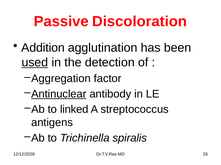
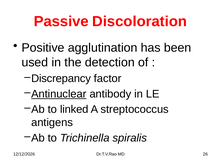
Addition: Addition -> Positive (43, 48)
used underline: present -> none (35, 63)
Aggregation: Aggregation -> Discrepancy (61, 79)
